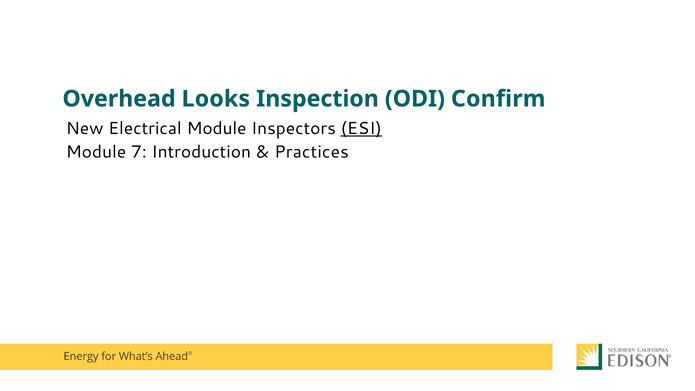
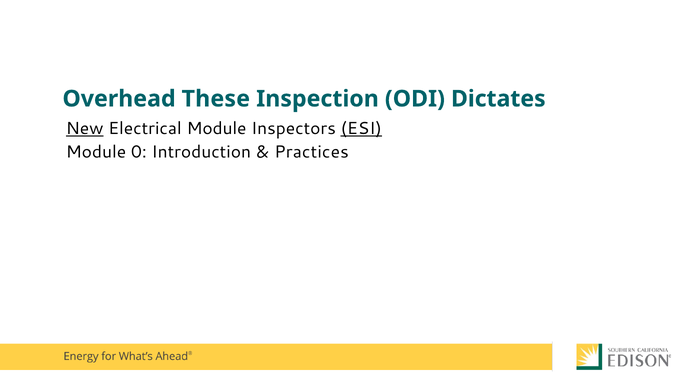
Looks: Looks -> These (216, 99)
Confirm: Confirm -> Dictates (498, 99)
New underline: none -> present (85, 129)
7: 7 -> 0 (139, 152)
